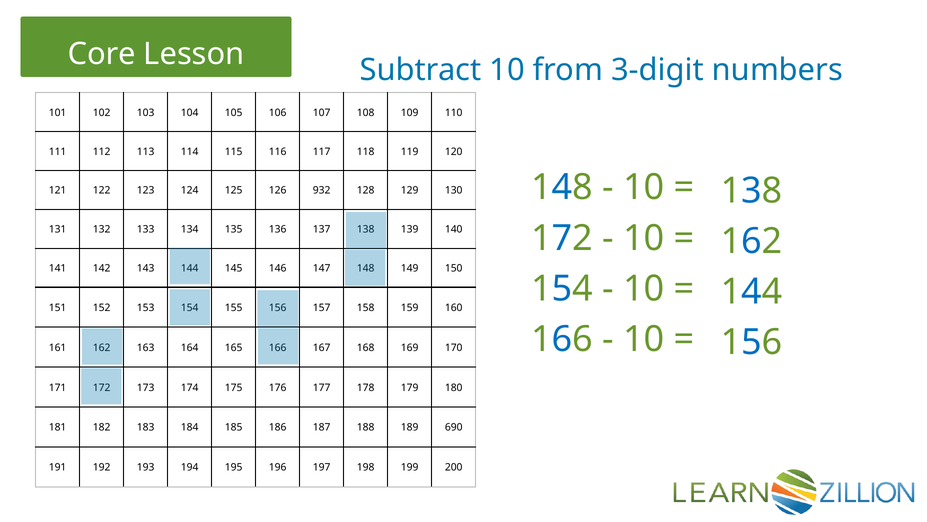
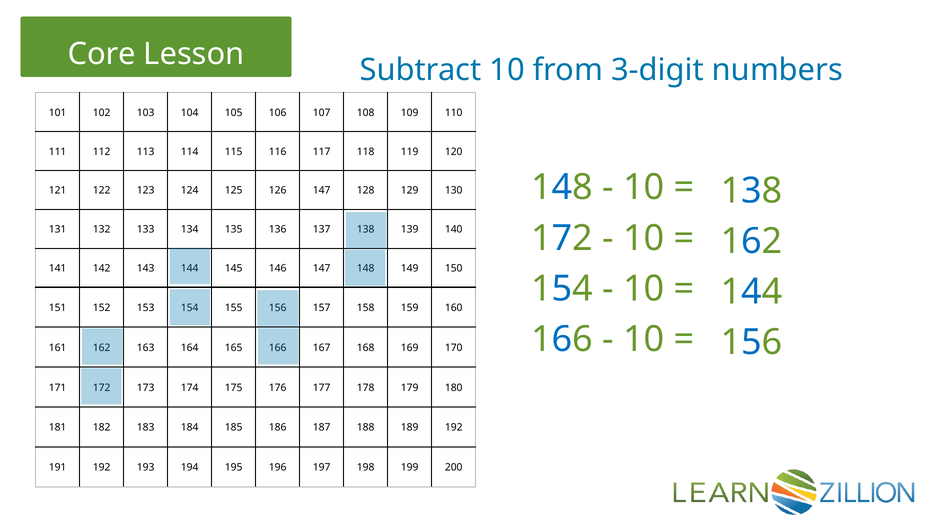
126 932: 932 -> 147 (322, 190)
189 690: 690 -> 192 (454, 427)
